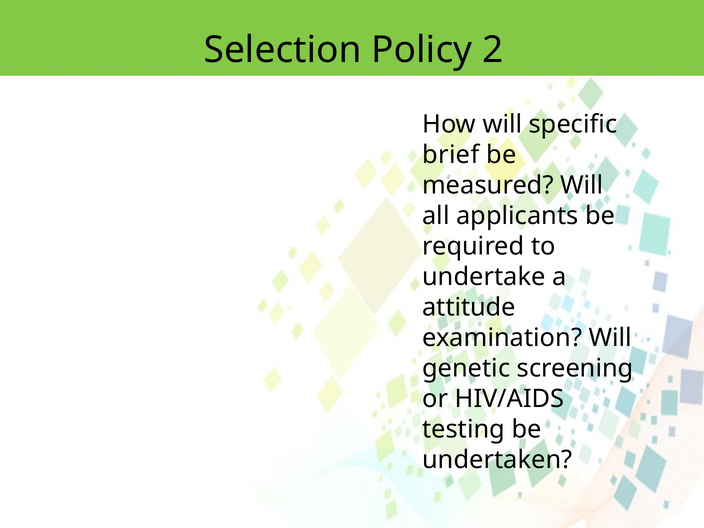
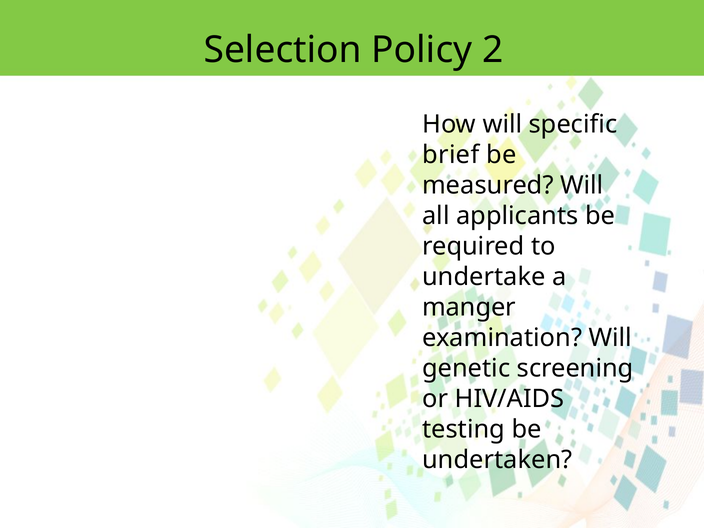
attitude: attitude -> manger (469, 307)
